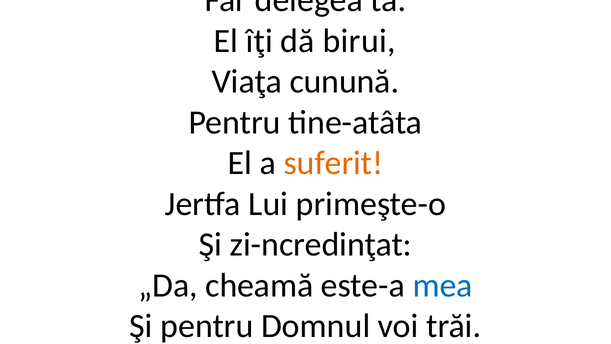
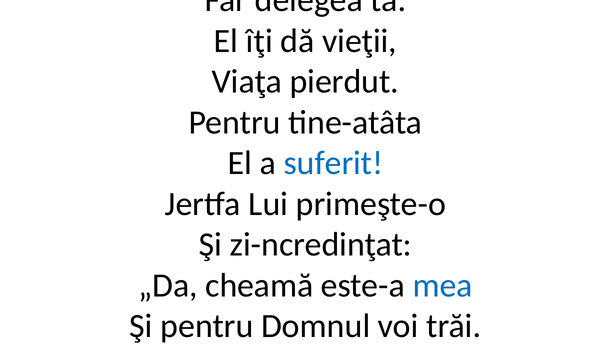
birui: birui -> vieţii (359, 41)
cunună: cunună -> pierdut (344, 82)
suferit colour: orange -> blue (333, 163)
